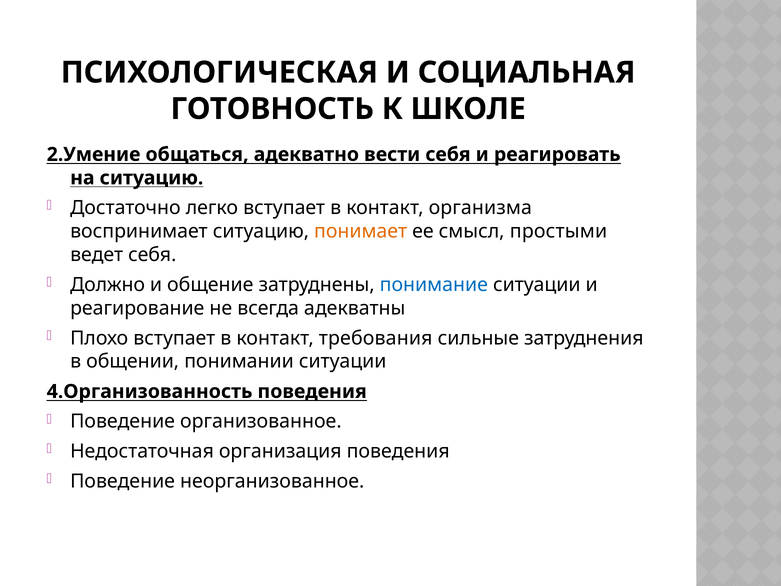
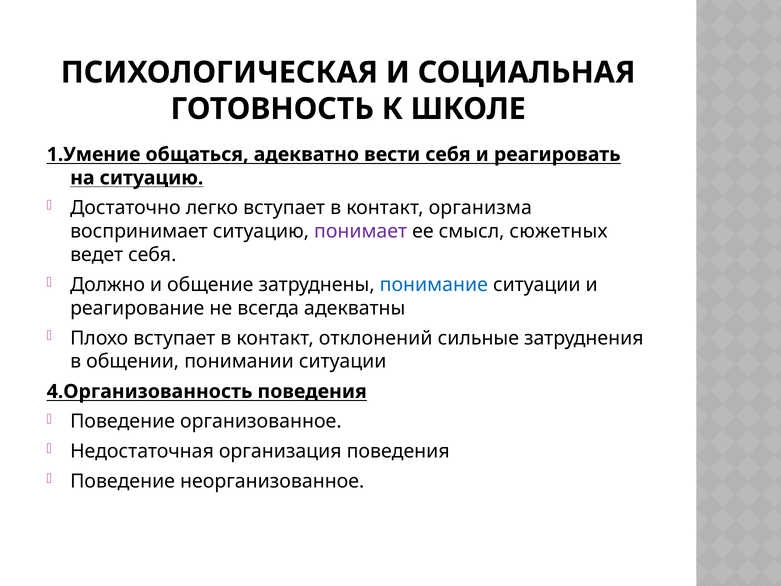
2.Умение: 2.Умение -> 1.Умение (94, 154)
понимает colour: orange -> purple (361, 231)
простыми: простыми -> сюжетных (559, 231)
требования: требования -> отклонений (376, 338)
